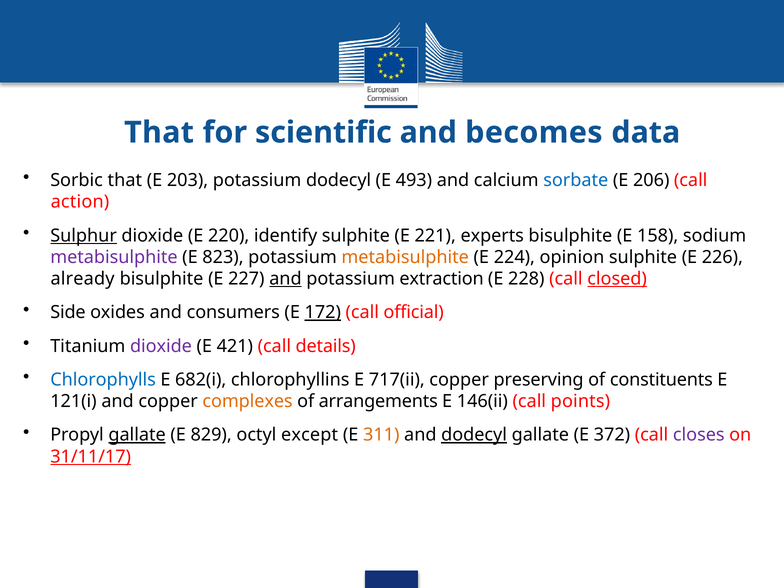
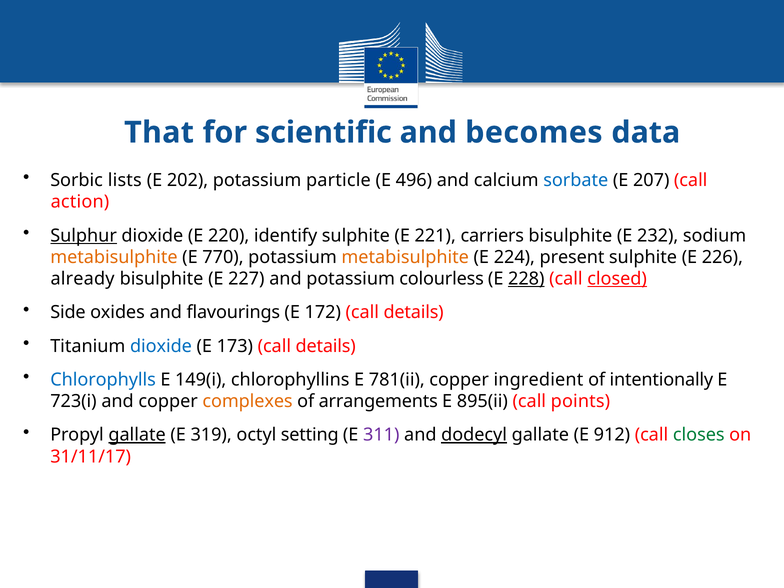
Sorbic that: that -> lists (125, 180)
203: 203 -> 202 (188, 180)
potassium dodecyl: dodecyl -> particle (338, 180)
493: 493 -> 496 (414, 180)
206: 206 -> 207 (651, 180)
experts: experts -> carriers (492, 236)
158: 158 -> 232 (658, 236)
metabisulphite colour: purple -> orange (114, 257)
823: 823 -> 770 (223, 257)
opinion: opinion -> present (572, 257)
and underline: present -> none (285, 279)
extraction: extraction -> colourless (442, 279)
228 underline: none -> present (526, 279)
consumers: consumers -> flavourings (233, 312)
172 underline: present -> none (323, 312)
official: official -> details (414, 312)
dioxide colour: purple -> blue (161, 346)
421: 421 -> 173 (235, 346)
682(i: 682(i -> 149(i (201, 380)
717(ii: 717(ii -> 781(ii (397, 380)
preserving: preserving -> ingredient (538, 380)
constituents: constituents -> intentionally (661, 380)
121(i: 121(i -> 723(i (73, 401)
146(ii: 146(ii -> 895(ii (482, 401)
829: 829 -> 319 (211, 435)
except: except -> setting (310, 435)
311 colour: orange -> purple (381, 435)
372: 372 -> 912 (612, 435)
closes colour: purple -> green (699, 435)
31/11/17 underline: present -> none (91, 457)
